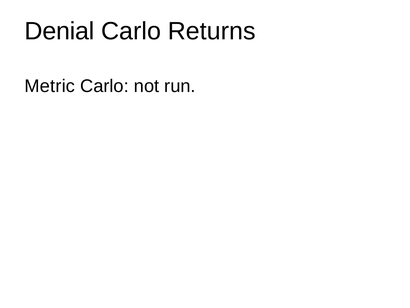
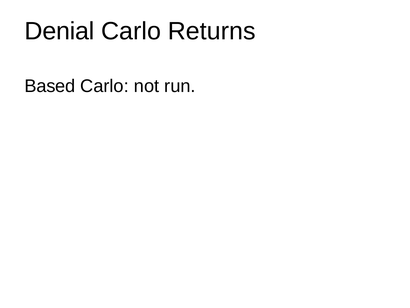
Metric: Metric -> Based (50, 86)
